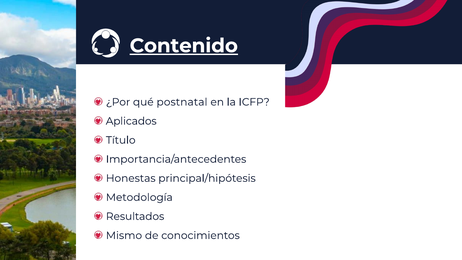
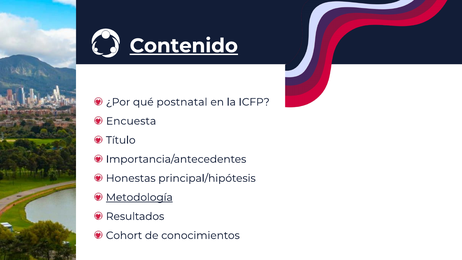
Aplicados: Aplicados -> Encuesta (131, 121)
Metodología underline: none -> present (139, 197)
Mismo: Mismo -> Cohort (124, 235)
